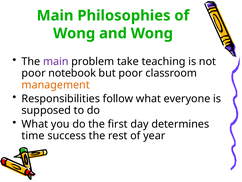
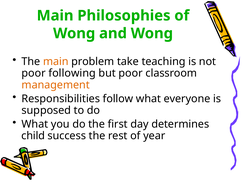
main colour: purple -> orange (56, 61)
notebook: notebook -> following (72, 73)
time: time -> child (33, 135)
